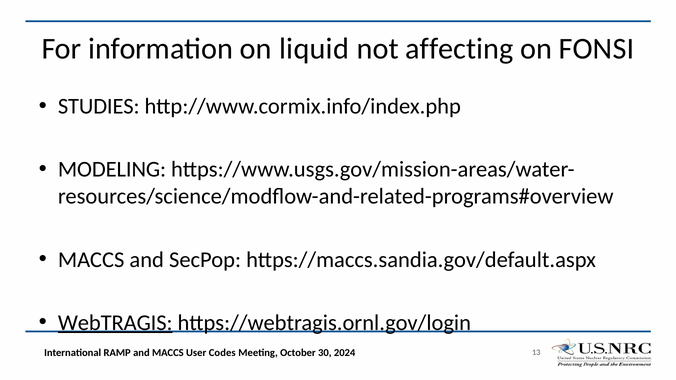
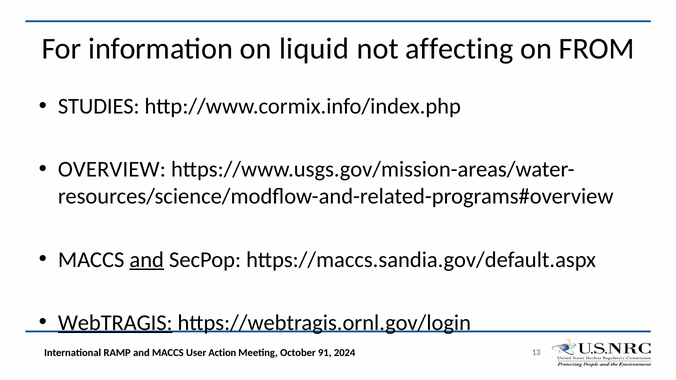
FONSI: FONSI -> FROM (597, 49)
MODELING: MODELING -> OVERVIEW (112, 170)
and underline: none -> present (147, 260)
Codes: Codes -> Action (222, 353)
30: 30 -> 91 (325, 353)
